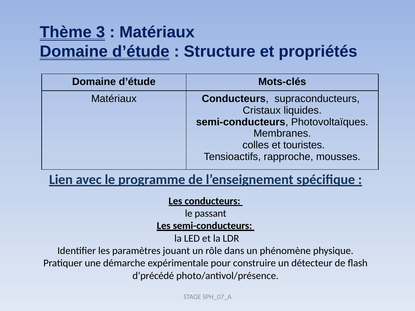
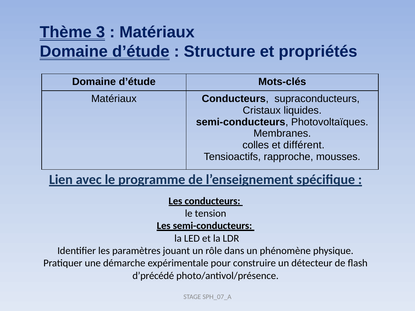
touristes: touristes -> différent (304, 145)
passant: passant -> tension (210, 214)
